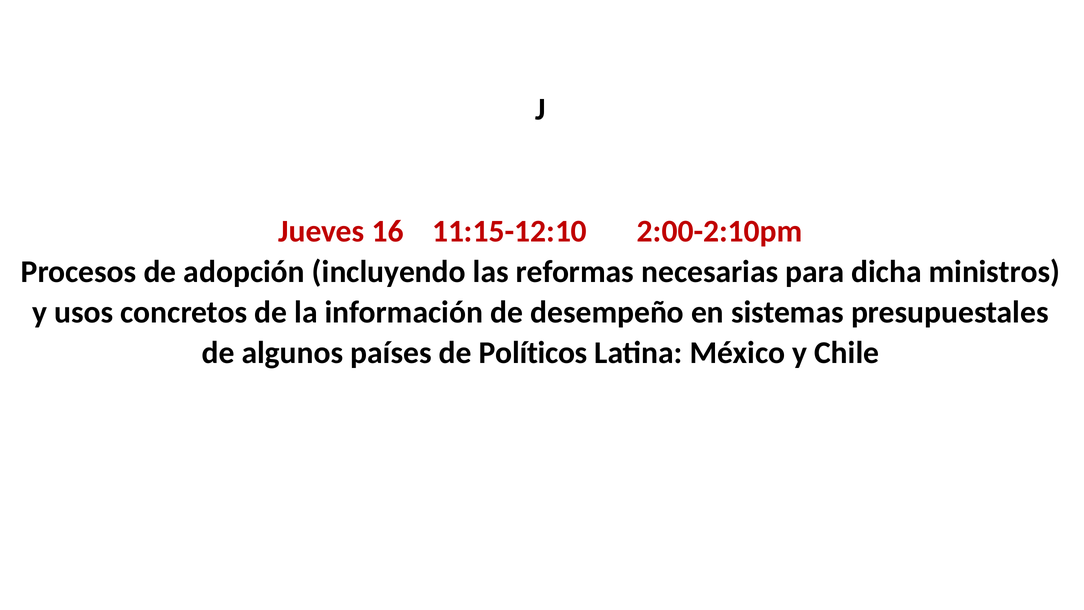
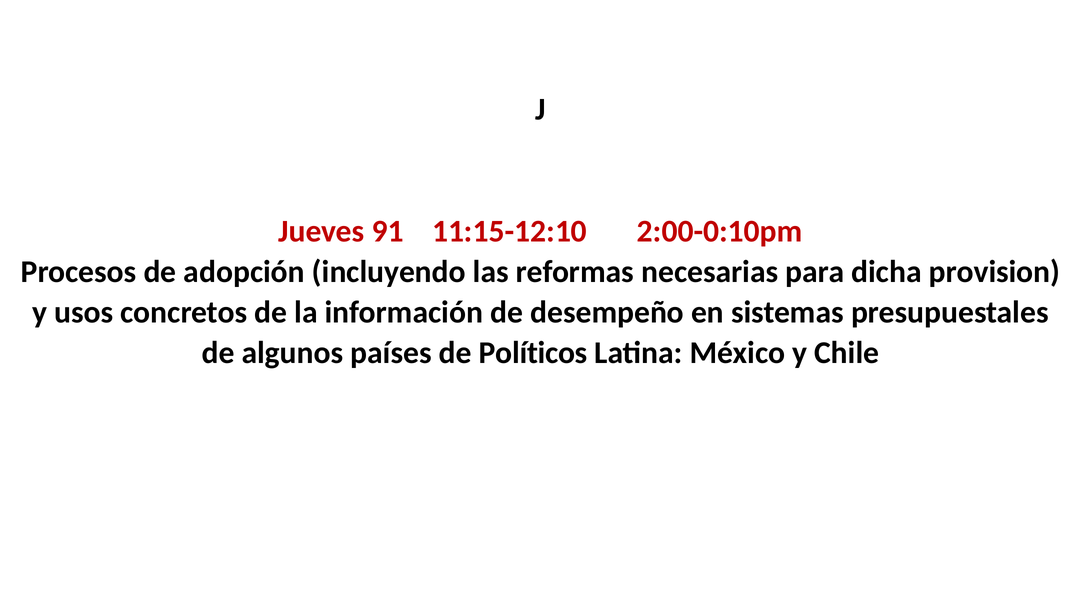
16: 16 -> 91 (388, 231)
2:00-2:10pm: 2:00-2:10pm -> 2:00-0:10pm (720, 231)
ministros: ministros -> provision (994, 272)
